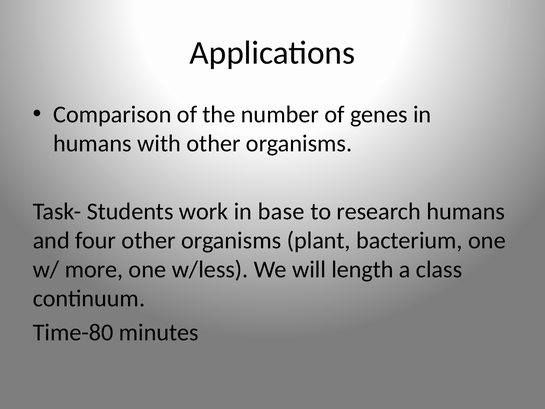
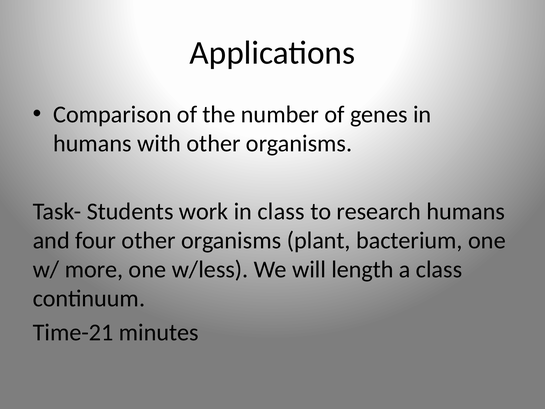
in base: base -> class (281, 211)
Time-80: Time-80 -> Time-21 (73, 332)
